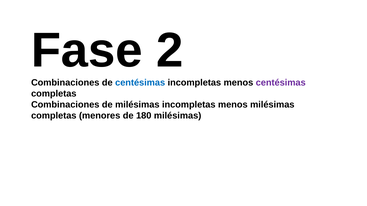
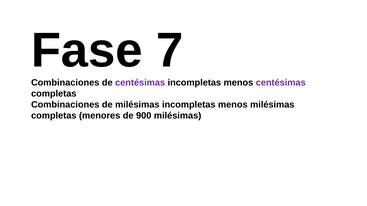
2: 2 -> 7 (170, 51)
centésimas colour: blue -> purple (140, 83)
180: 180 -> 900 (144, 116)
